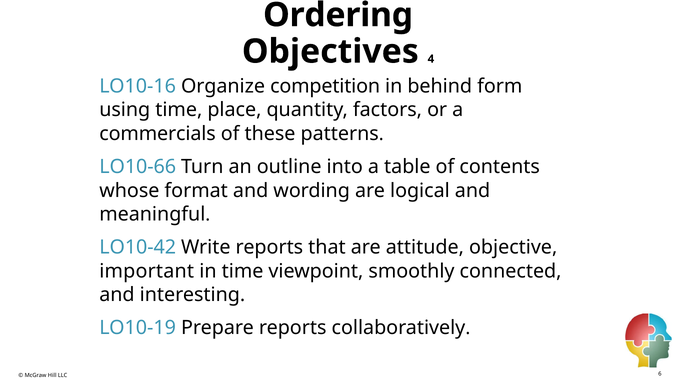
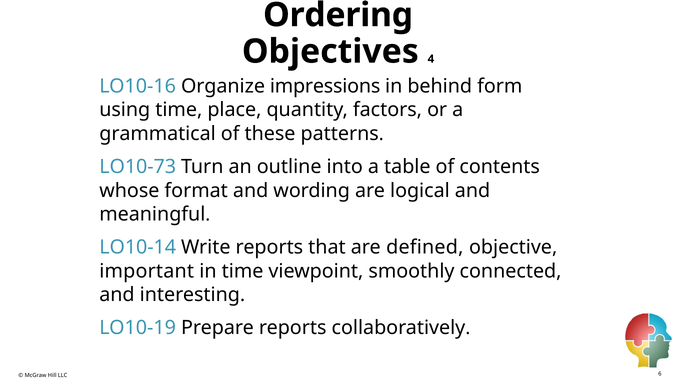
competition: competition -> impressions (325, 86)
commercials: commercials -> grammatical (158, 134)
LO10-66: LO10-66 -> LO10-73 (138, 167)
LO10-42: LO10-42 -> LO10-14 (138, 248)
attitude: attitude -> defined (425, 248)
